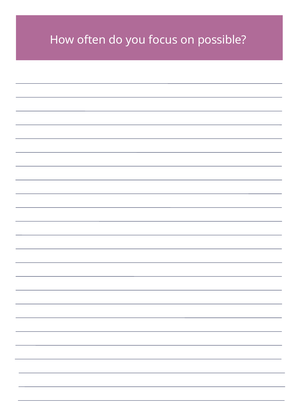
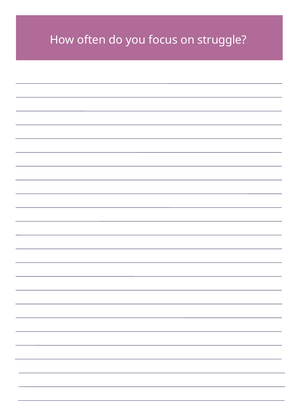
possible: possible -> struggle (222, 40)
